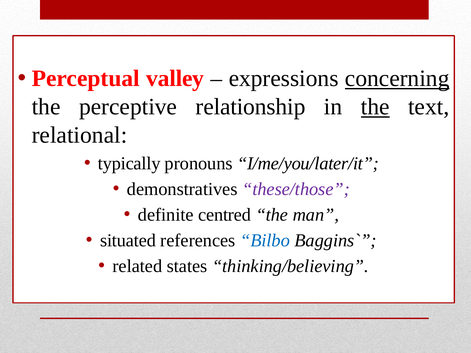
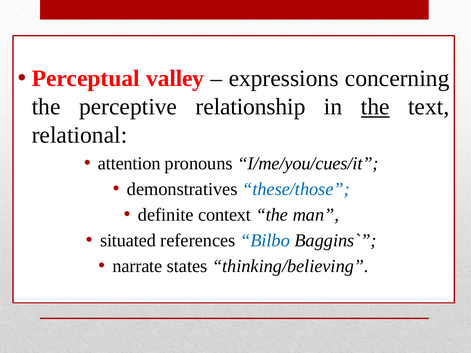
concerning underline: present -> none (397, 79)
typically: typically -> attention (129, 164)
I/me/you/later/it: I/me/you/later/it -> I/me/you/cues/it (308, 164)
these/those colour: purple -> blue (296, 189)
centred: centred -> context (225, 215)
related: related -> narrate (137, 266)
